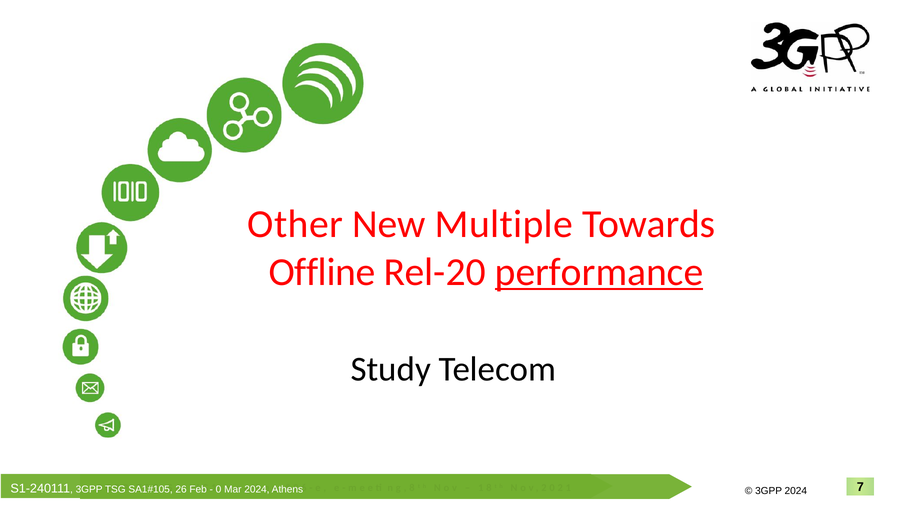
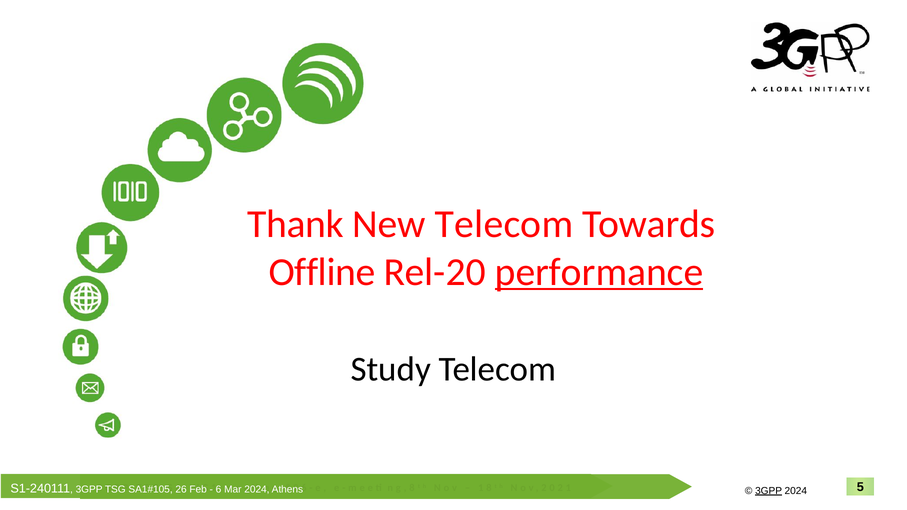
Other: Other -> Thank (296, 224)
New Multiple: Multiple -> Telecom (504, 224)
0: 0 -> 6 (219, 489)
3GPP underline: none -> present (769, 491)
7: 7 -> 5 (860, 487)
